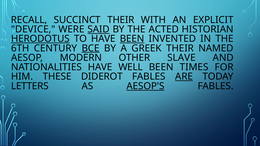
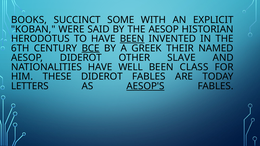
RECALL: RECALL -> BOOKS (29, 20)
SUCCINCT THEIR: THEIR -> SOME (121, 20)
DEVICE: DEVICE -> KOBAN (33, 29)
SAID underline: present -> none (99, 29)
THE ACTED: ACTED -> AESOP (164, 29)
HERODOTUS underline: present -> none (40, 39)
AESOP MODERN: MODERN -> DIDEROT (81, 58)
TIMES: TIMES -> CLASS (194, 67)
ARE underline: present -> none (184, 77)
